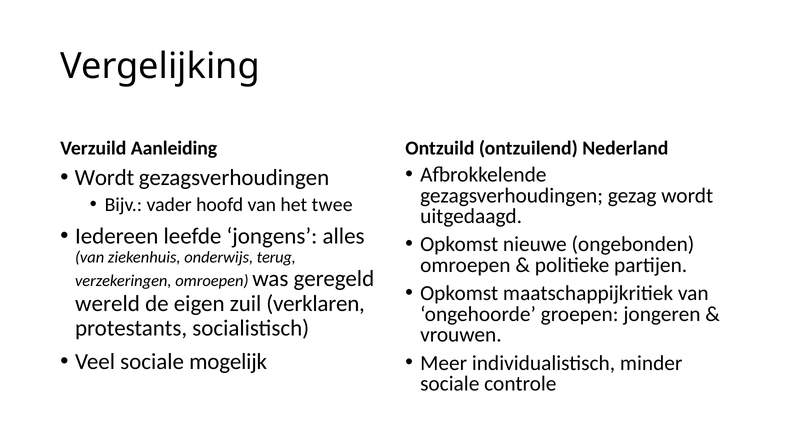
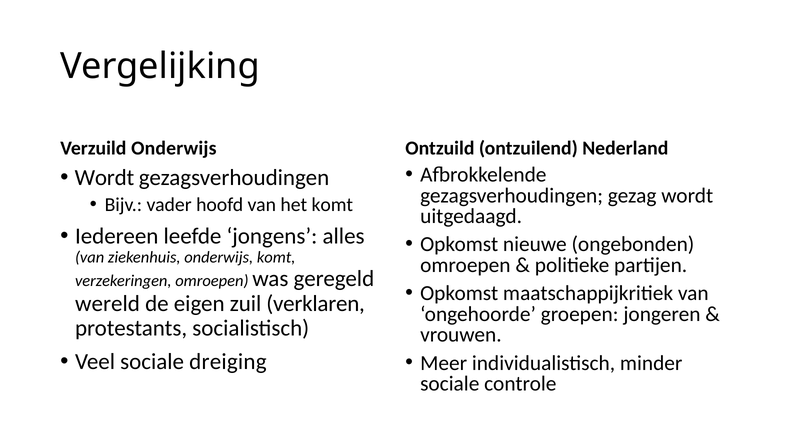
Verzuild Aanleiding: Aanleiding -> Onderwijs (174, 148)
het twee: twee -> komt (332, 205)
onderwijs terug: terug -> komt (276, 257)
mogelijk: mogelijk -> dreiging (228, 361)
